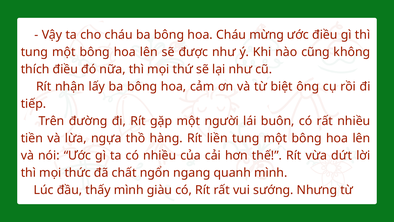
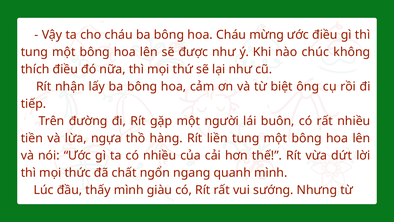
cũng: cũng -> chúc (315, 52)
